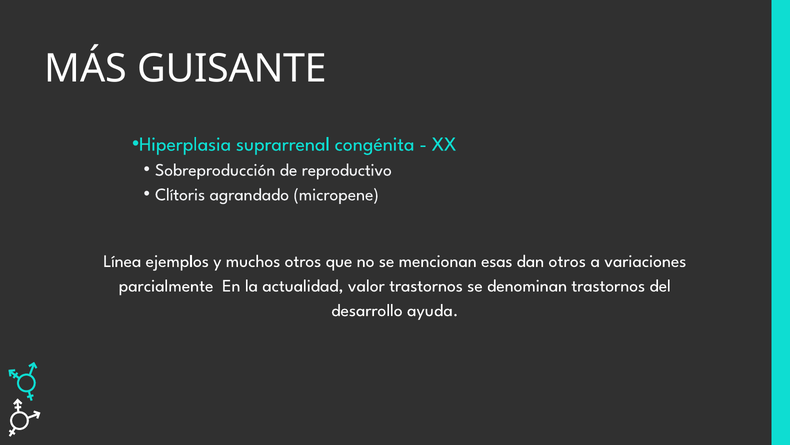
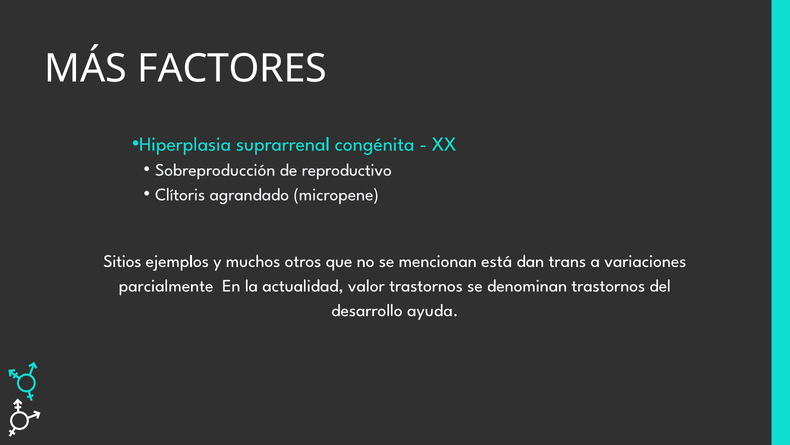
GUISANTE: GUISANTE -> FACTORES (232, 69)
Línea: Línea -> Sitios (122, 261)
esas: esas -> está (497, 261)
dan otros: otros -> trans (567, 261)
